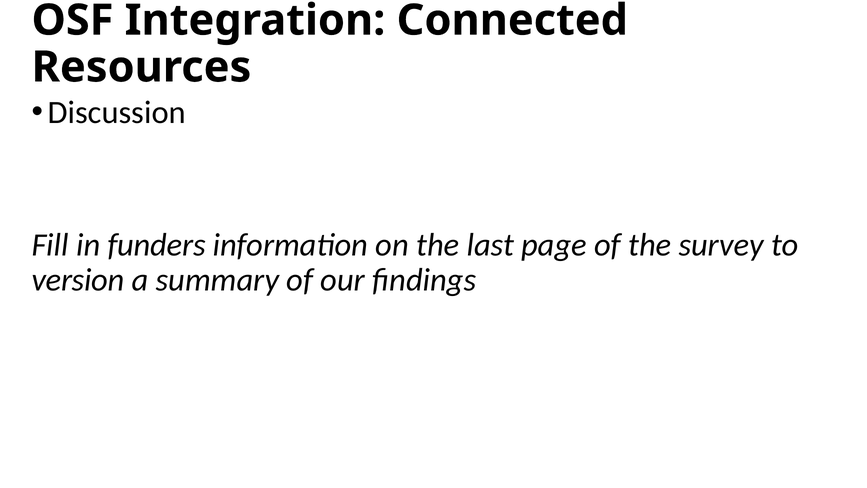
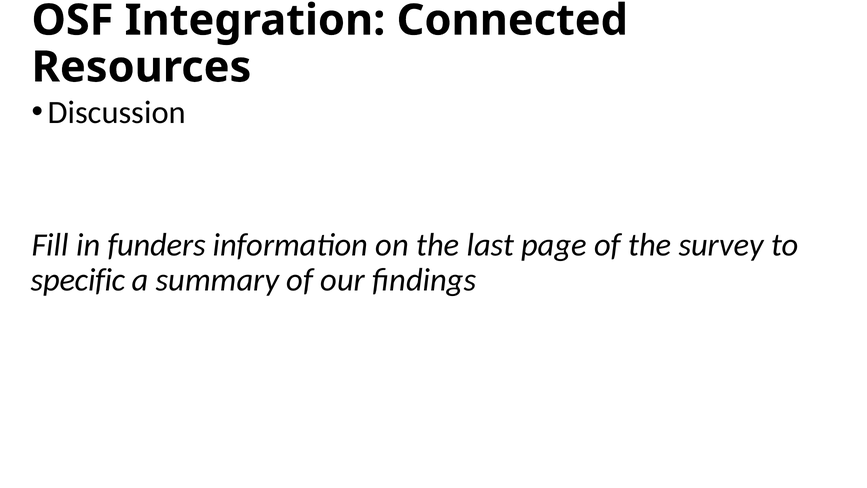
version: version -> specific (78, 280)
